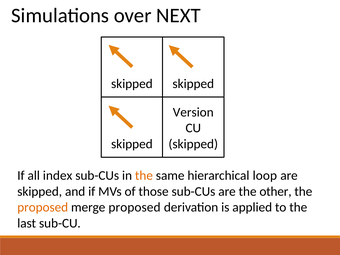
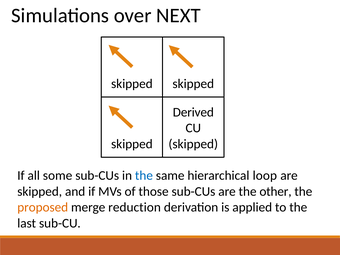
Version: Version -> Derived (193, 112)
index: index -> some (58, 176)
the colour: orange -> blue (144, 176)
merge proposed: proposed -> reduction (135, 207)
